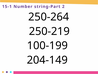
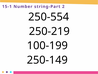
250-264: 250-264 -> 250-554 (49, 17)
204-149: 204-149 -> 250-149 (47, 60)
